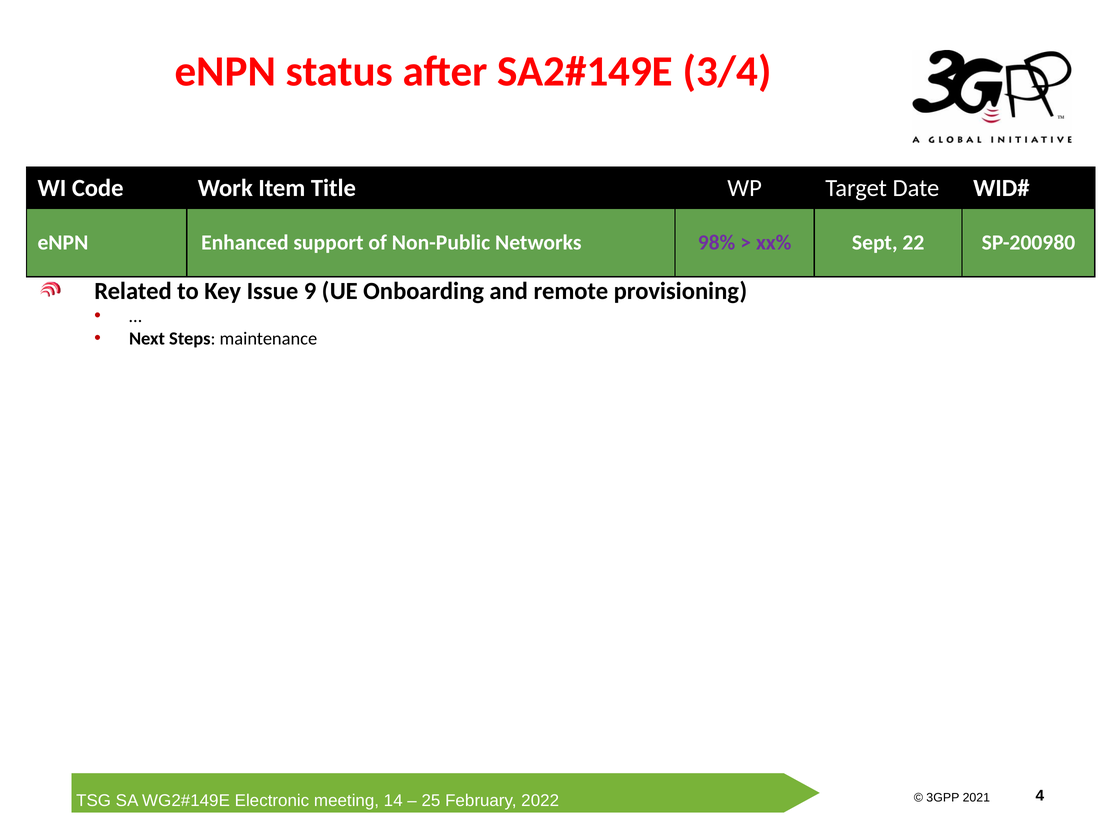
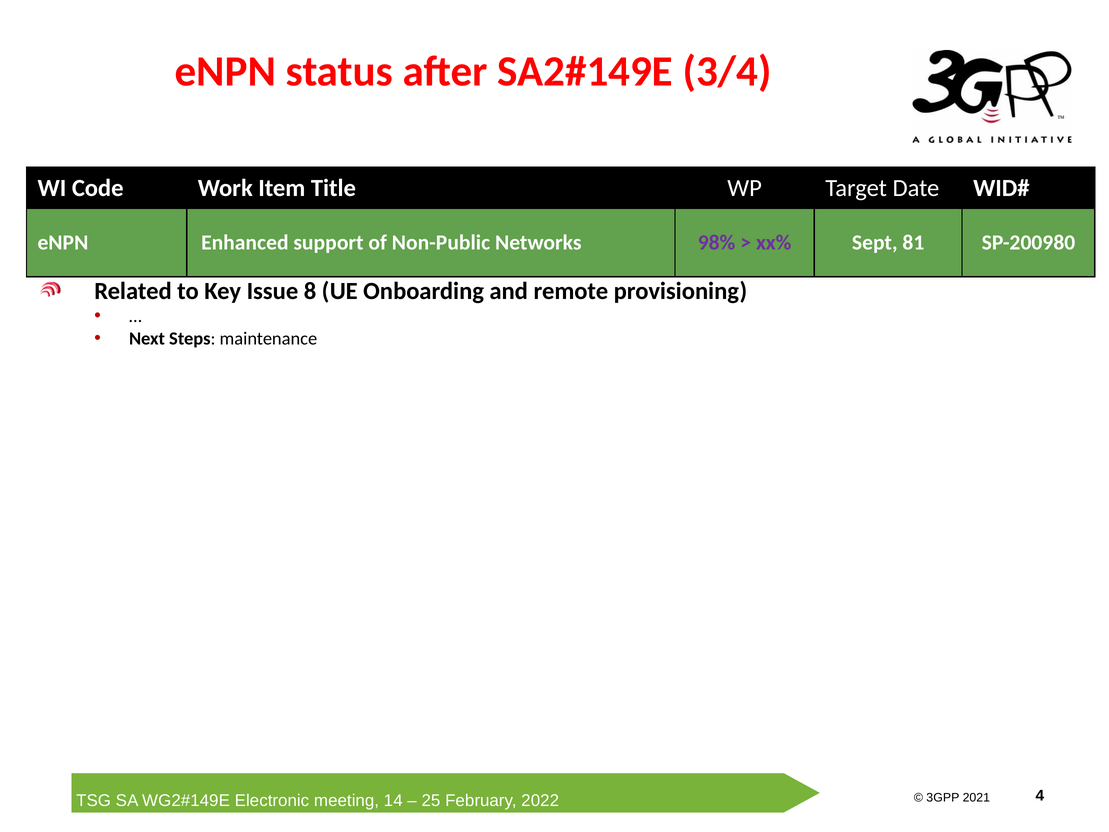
22: 22 -> 81 (913, 243)
9: 9 -> 8 (310, 291)
